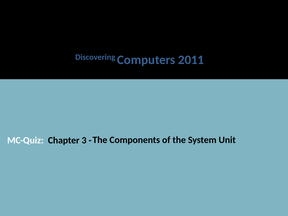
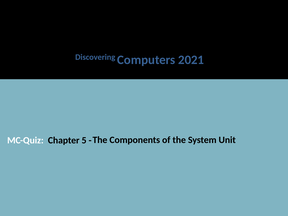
2011: 2011 -> 2021 (191, 60)
3: 3 -> 5 (84, 140)
